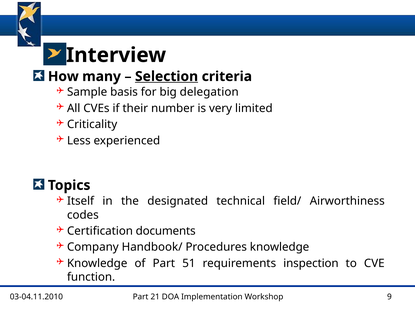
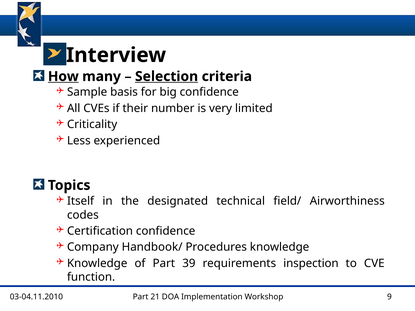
How underline: none -> present (63, 77)
big delegation: delegation -> confidence (209, 92)
Certification documents: documents -> confidence (166, 231)
51: 51 -> 39 (189, 263)
